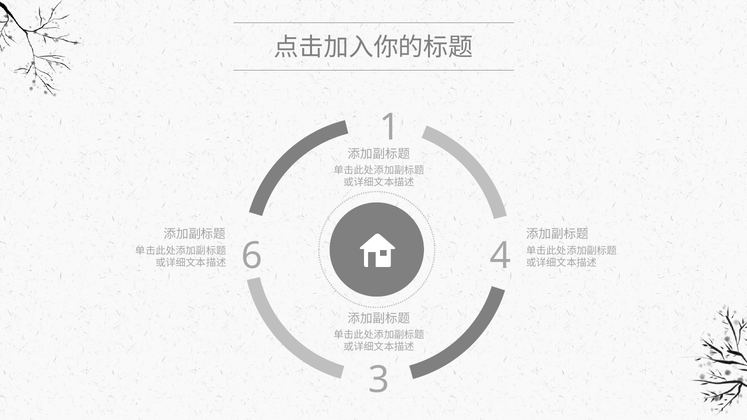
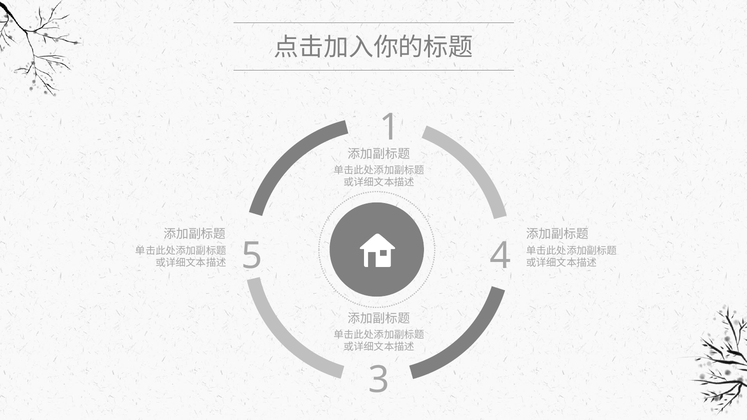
6: 6 -> 5 (252, 256)
